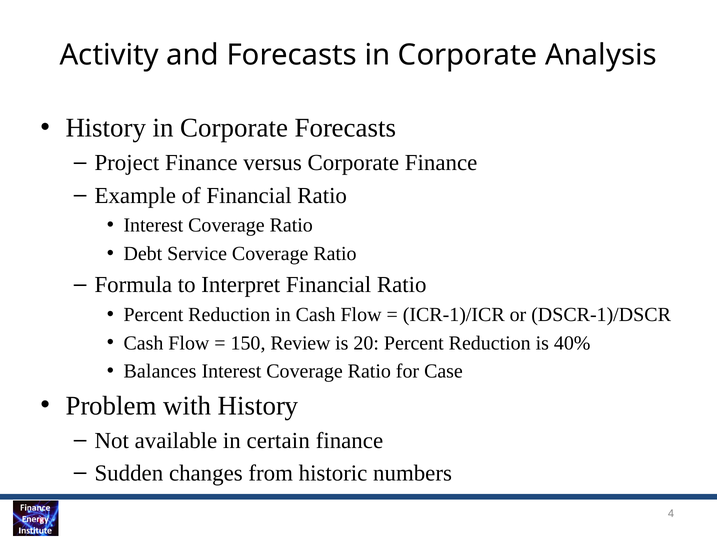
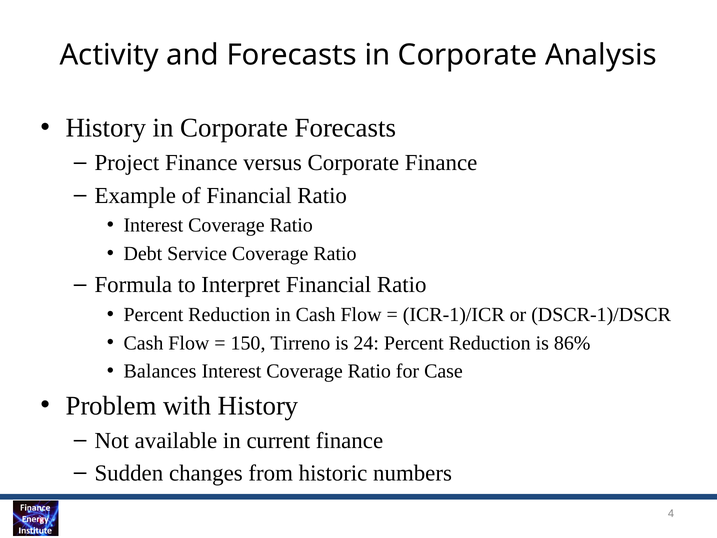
Review: Review -> Tirreno (300, 343)
20: 20 -> 24 (366, 343)
40%: 40% -> 86% (572, 343)
certain: certain -> current (278, 440)
